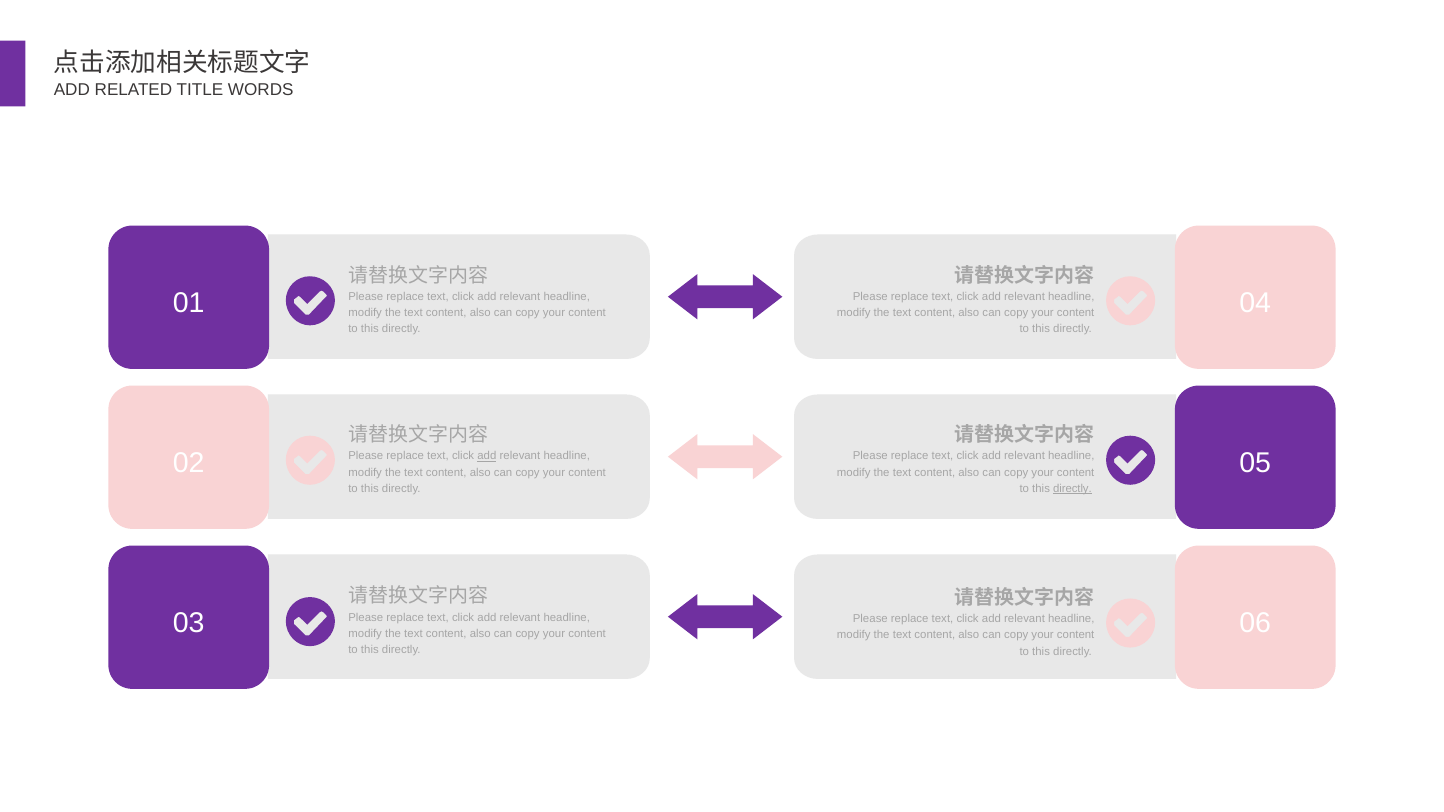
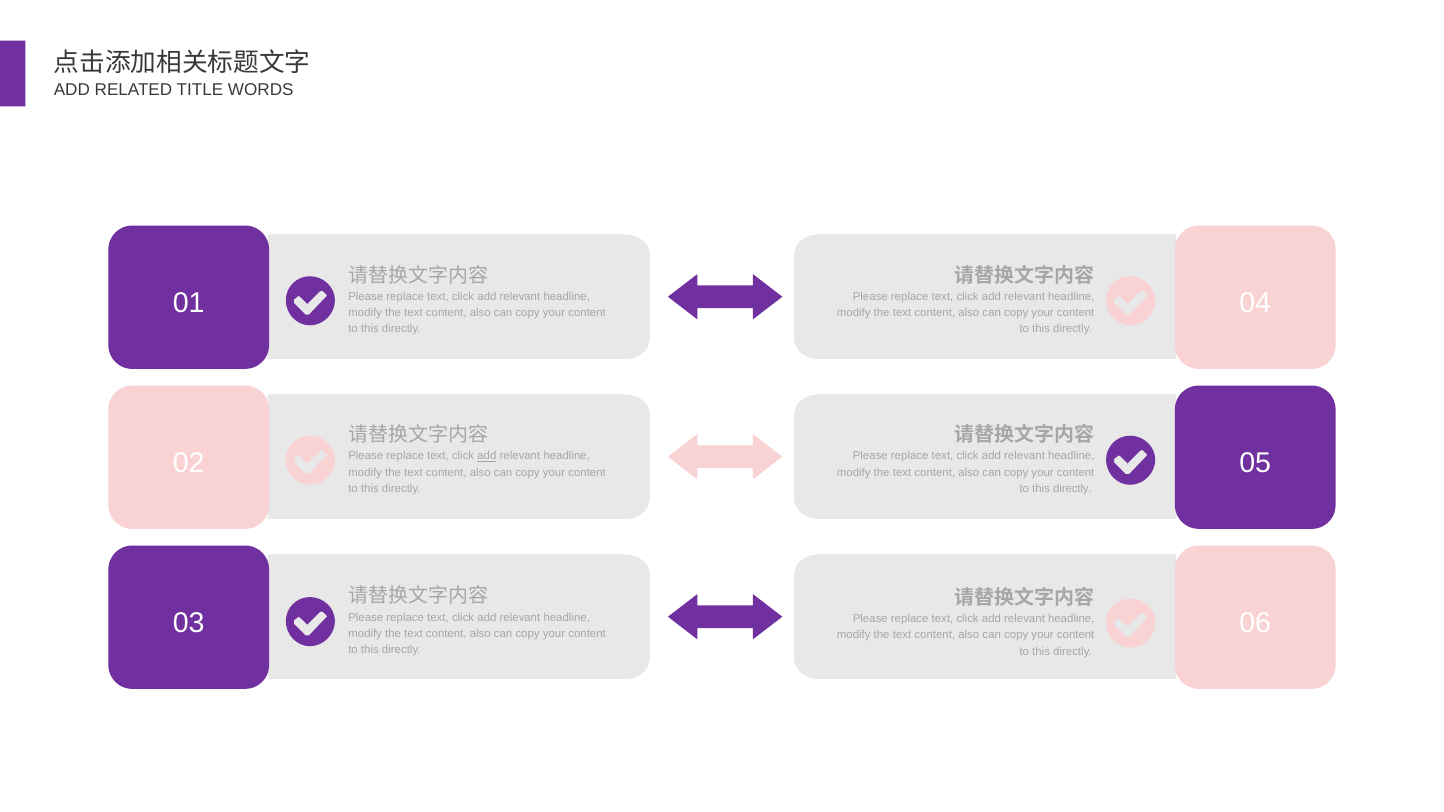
directly underline: present -> none (1072, 489)
